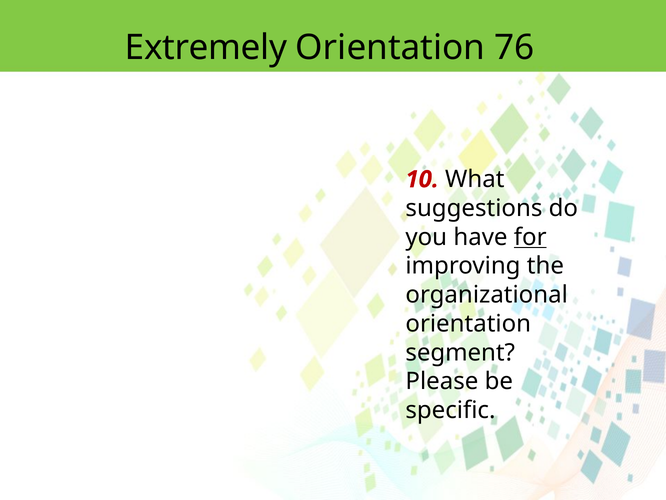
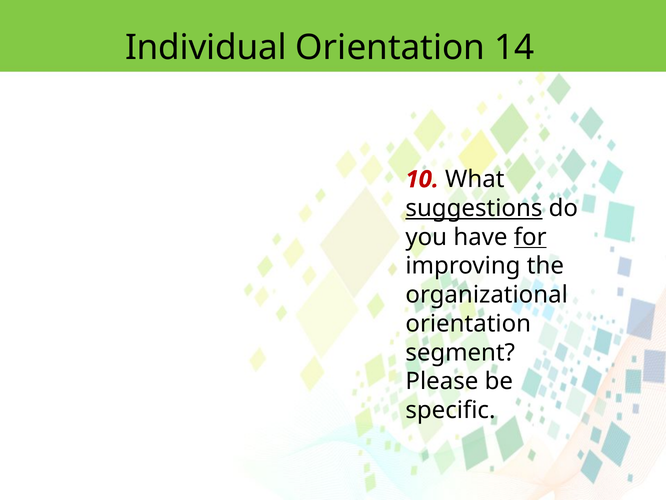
Extremely: Extremely -> Individual (206, 48)
76: 76 -> 14 (514, 48)
suggestions underline: none -> present (474, 208)
